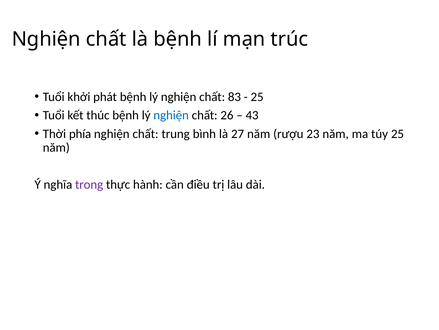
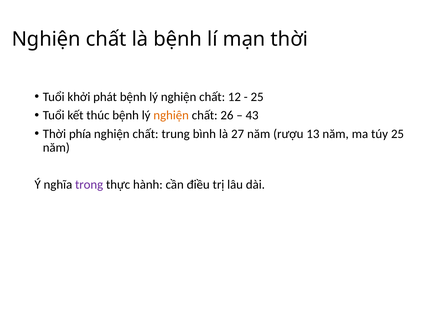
mạn trúc: trúc -> thời (289, 39)
83: 83 -> 12 (234, 97)
nghiện colour: blue -> orange (171, 115)
23: 23 -> 13 (313, 133)
